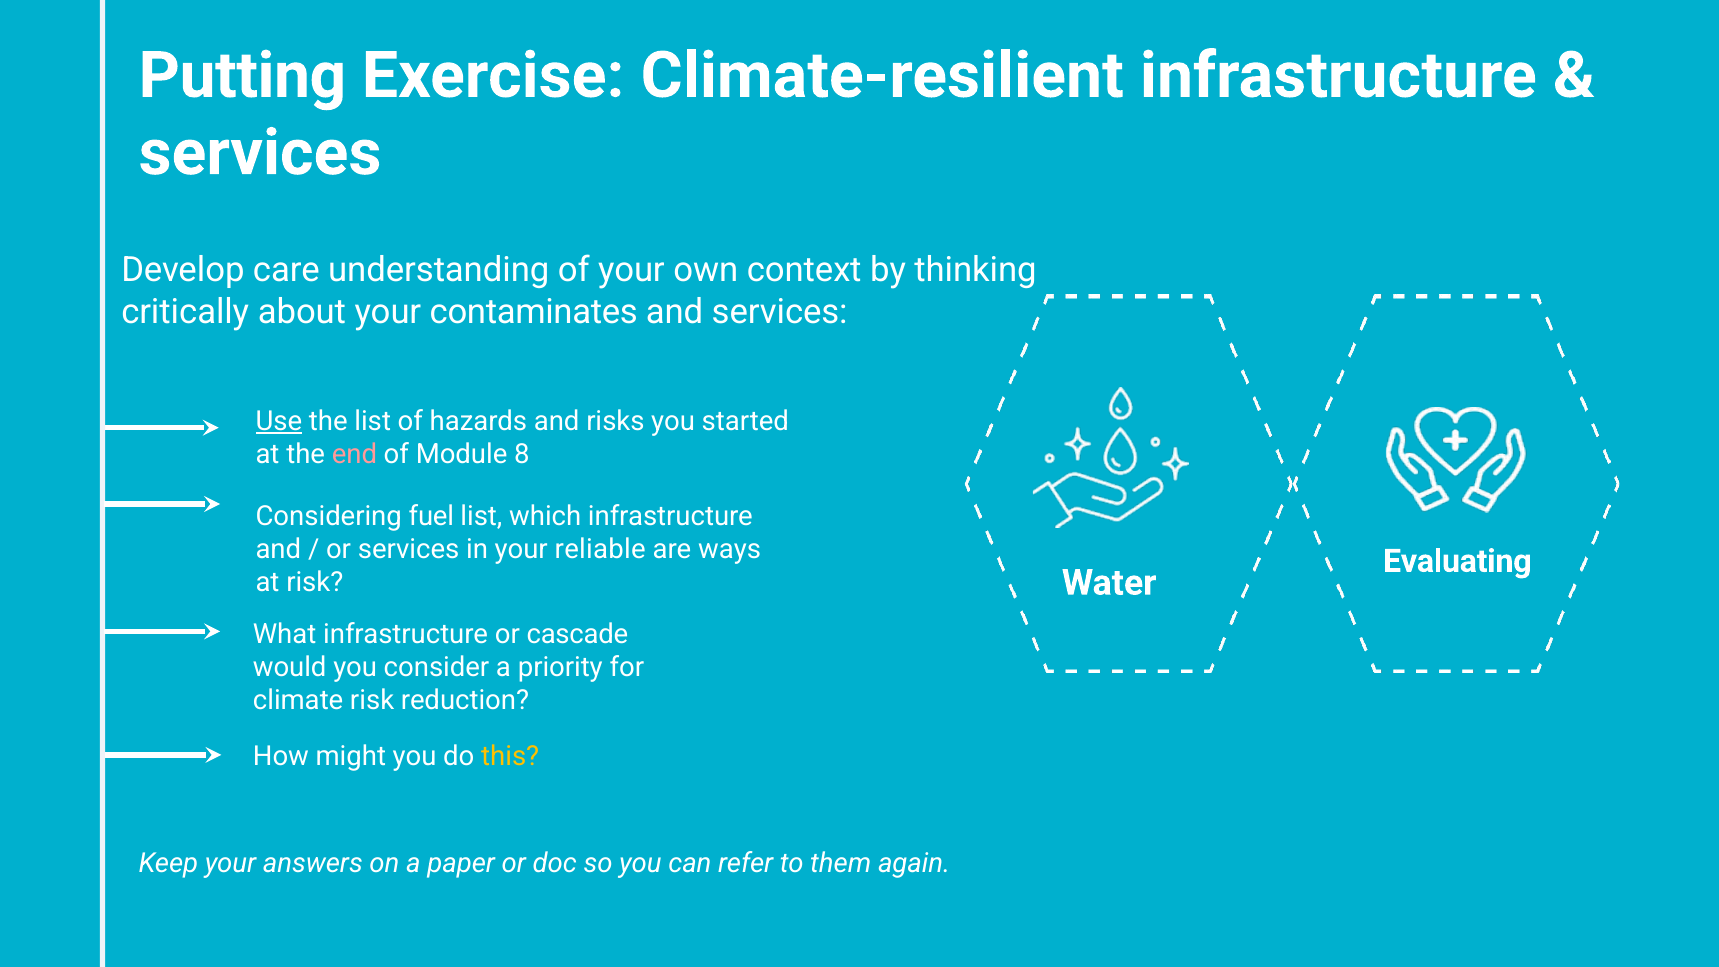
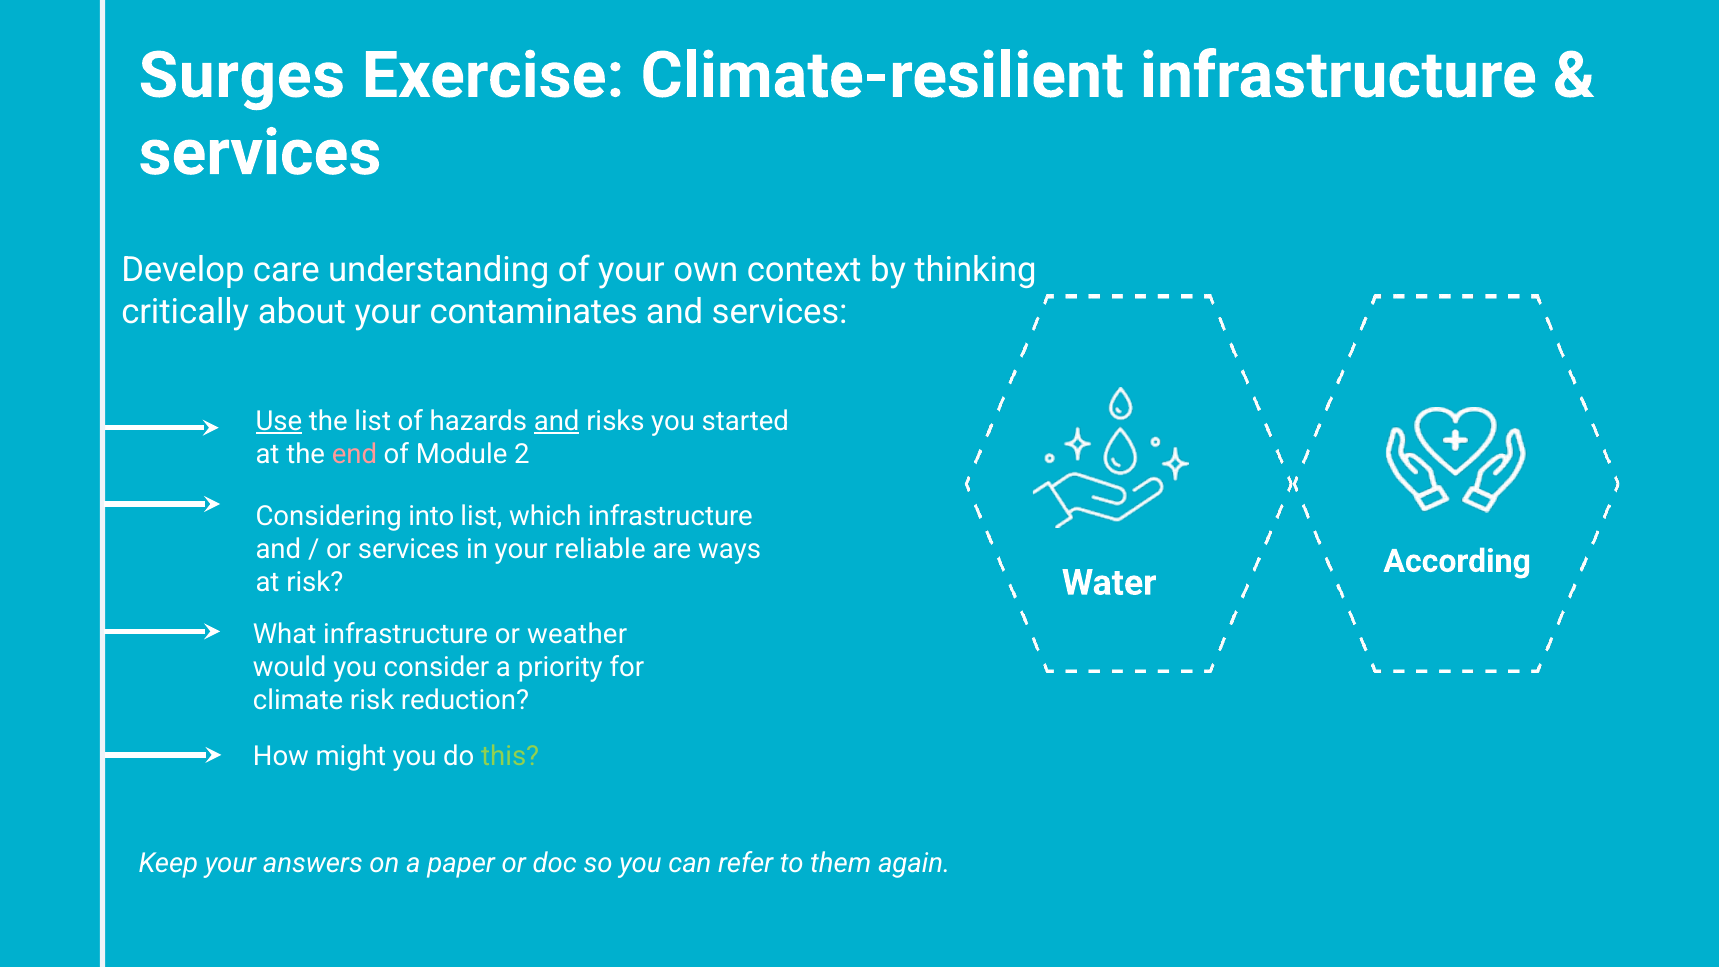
Putting: Putting -> Surges (242, 76)
and underline: none -> present (557, 421)
8: 8 -> 2 (522, 454)
fuel: fuel -> into (431, 516)
Evaluating: Evaluating -> According (1457, 561)
cascade: cascade -> weather (577, 635)
this colour: yellow -> light green (510, 757)
